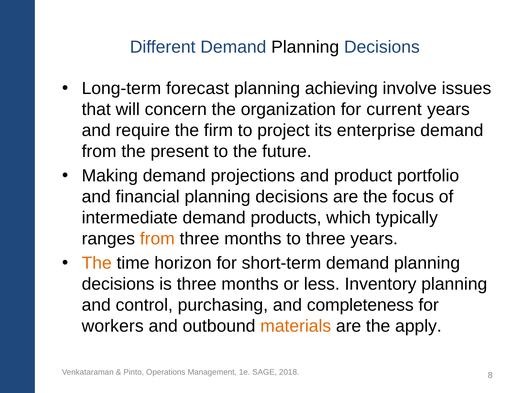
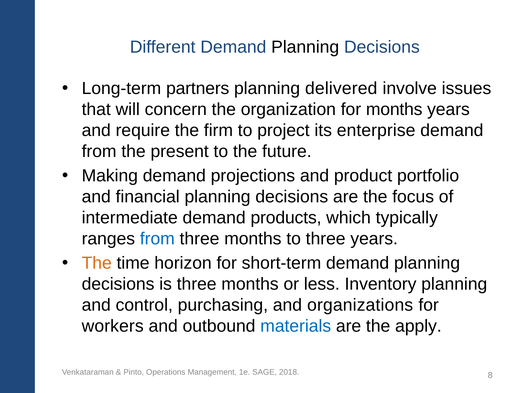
forecast: forecast -> partners (198, 89)
achieving: achieving -> delivered (341, 89)
for current: current -> months (394, 110)
from colour: orange -> blue (157, 239)
completeness: completeness -> organizations (360, 305)
materials colour: orange -> blue (296, 326)
